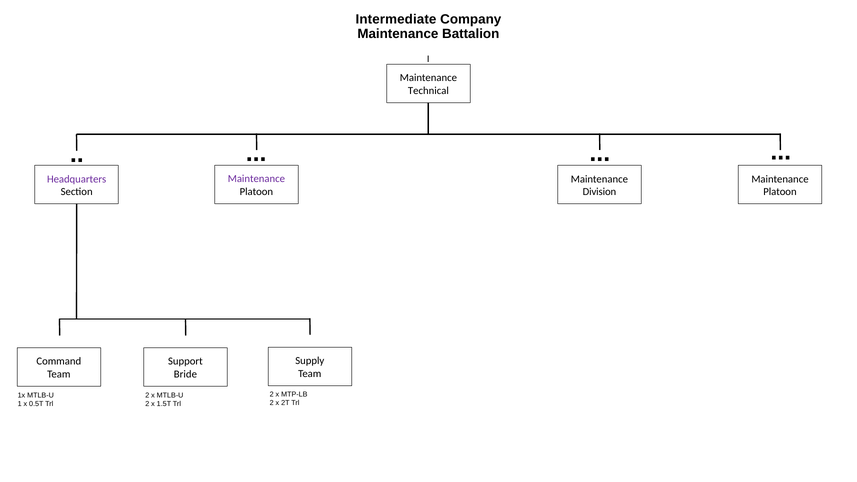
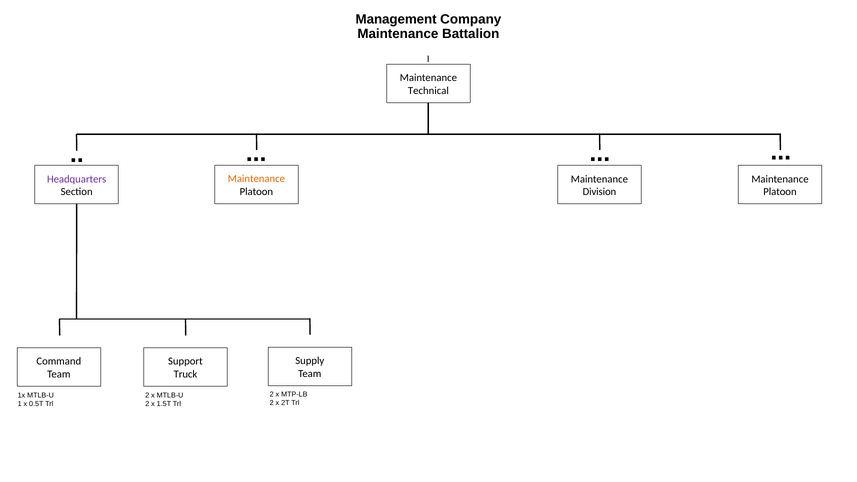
Intermediate: Intermediate -> Management (396, 19)
Maintenance colour: purple -> orange (256, 179)
Bride: Bride -> Truck (185, 374)
